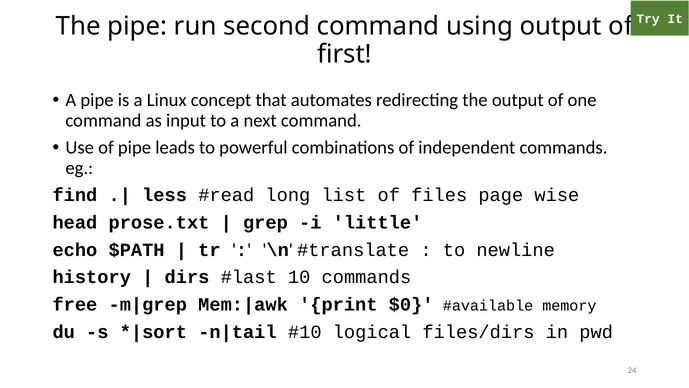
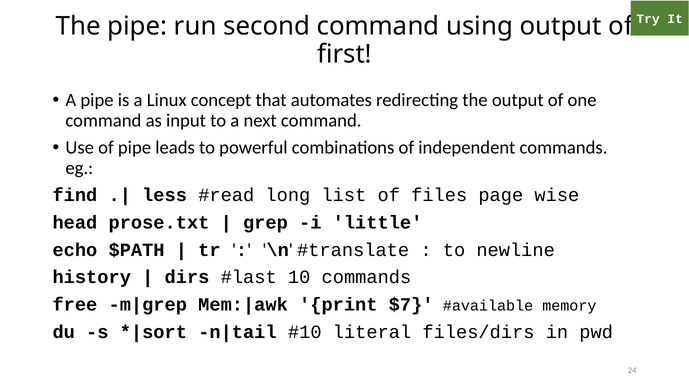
$0: $0 -> $7 (411, 304)
logical: logical -> literal (372, 332)
